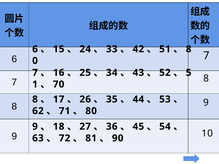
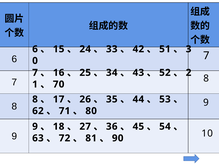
8: 8 -> 3 (189, 49)
5: 5 -> 2 (189, 73)
